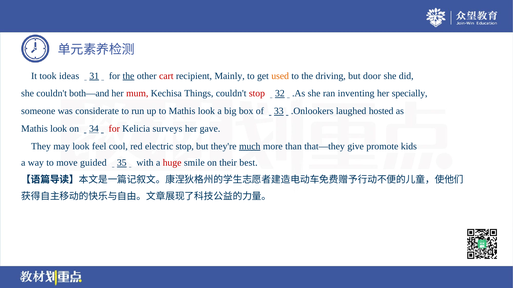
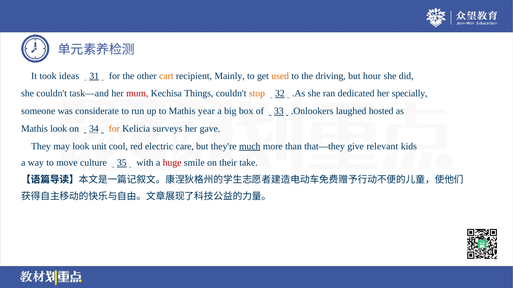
the underline: present -> none (128, 76)
cart colour: red -> orange (166, 76)
door: door -> hour (372, 76)
both—and: both—and -> task—and (89, 94)
stop colour: red -> orange (257, 94)
inventing: inventing -> dedicated (356, 94)
to Mathis look: look -> year (206, 111)
for colour: red -> orange (114, 129)
feel: feel -> unit (99, 147)
electric stop: stop -> care (185, 147)
promote: promote -> relevant (382, 147)
guided: guided -> culture (93, 163)
best: best -> take (249, 163)
